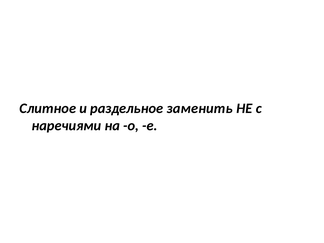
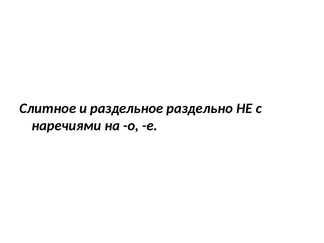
заменить: заменить -> раздельно (200, 108)
